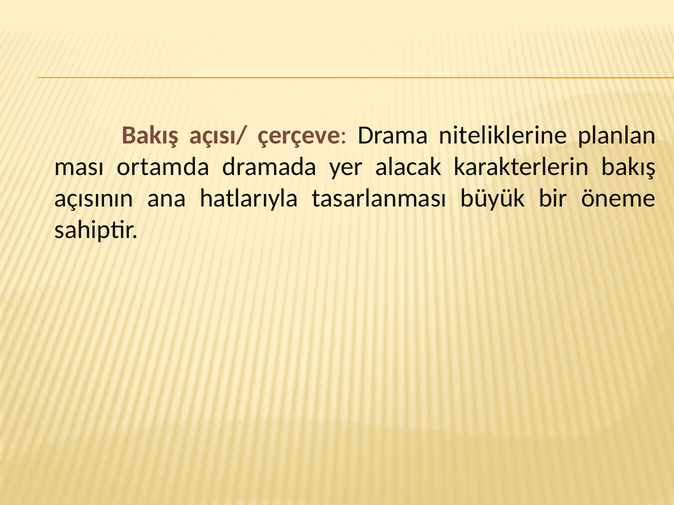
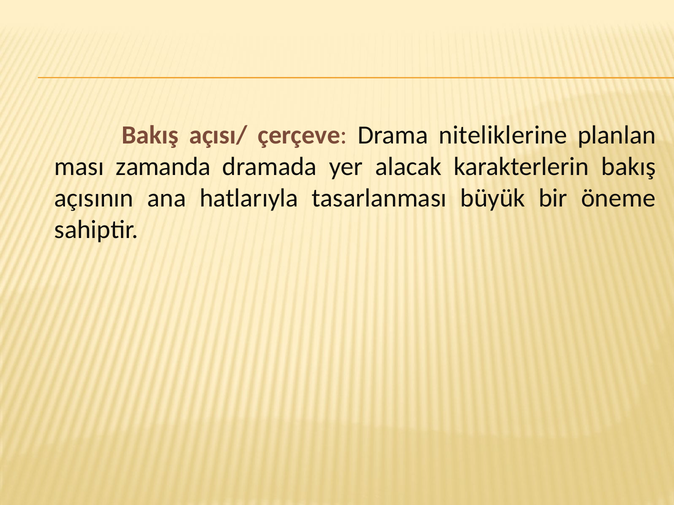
ortamda: ortamda -> zamanda (163, 167)
